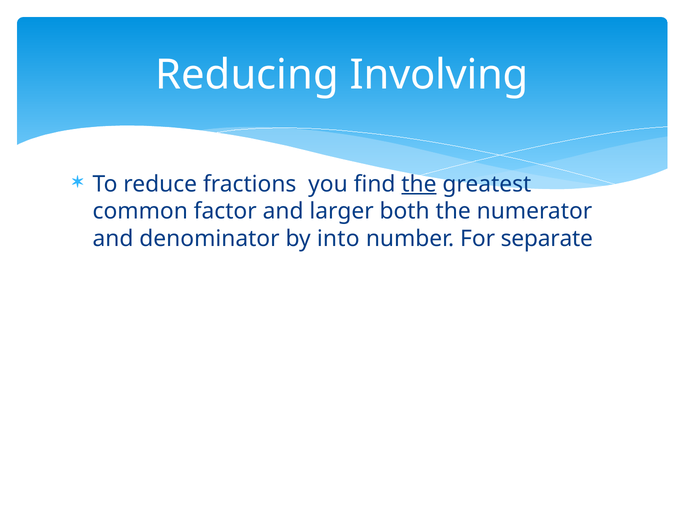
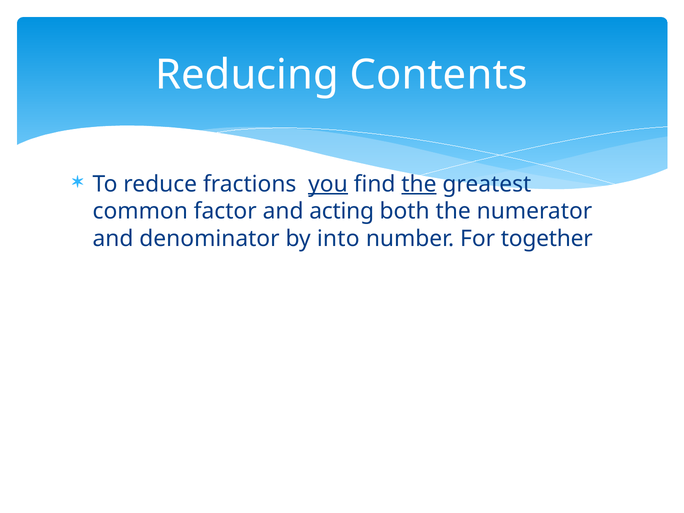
Involving: Involving -> Contents (439, 75)
you underline: none -> present (328, 184)
larger: larger -> acting (342, 211)
separate: separate -> together (547, 239)
